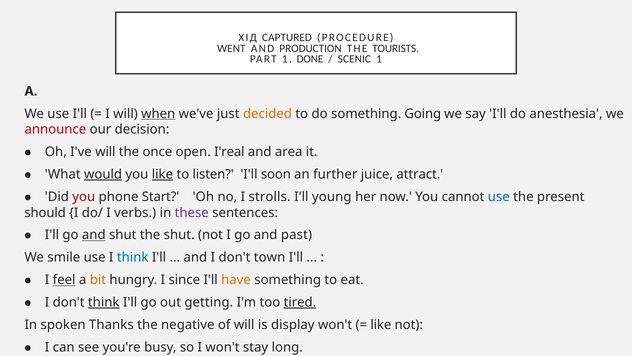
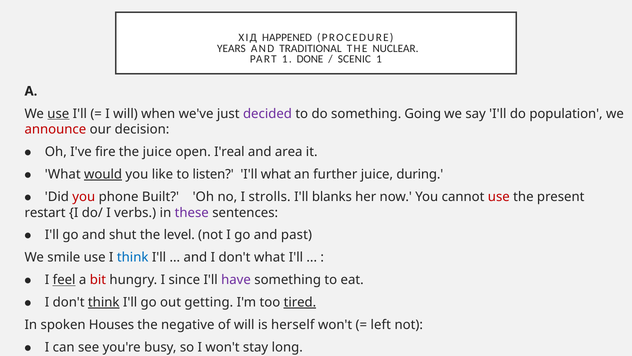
CAPTURED: CAPTURED -> HAPPENED (287, 37)
WENT: WENT -> YEARS (231, 48)
PRODUCTION: PRODUCTION -> TRADITIONAL (310, 48)
TOURISTS: TOURISTS -> NUCLEAR (396, 48)
use underline: none -> present (58, 113)
when underline: present -> none (158, 113)
decided colour: orange -> purple (267, 113)
anesthesia: anesthesia -> population (566, 113)
I've will: will -> fire (105, 152)
the once: once -> juice (157, 152)
like underline: present -> none (162, 174)
I'll soon: soon -> what (276, 174)
attract: attract -> during (420, 174)
Start: Start -> Built (160, 197)
young: young -> blanks (332, 197)
use colour: blue -> red (499, 197)
should: should -> restart (45, 212)
and underline: present -> none (94, 235)
the shut: shut -> level (179, 235)
don't town: town -> what (270, 257)
bit colour: orange -> red (98, 280)
have colour: orange -> purple (236, 280)
Thanks: Thanks -> Houses (111, 324)
display: display -> herself (293, 324)
like: like -> left (381, 324)
